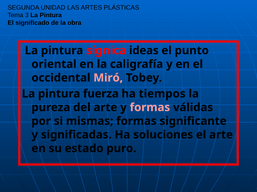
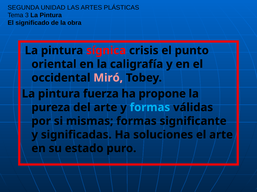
ideas: ideas -> crisis (144, 51)
tiempos: tiempos -> propone (162, 94)
formas colour: pink -> light blue (150, 108)
